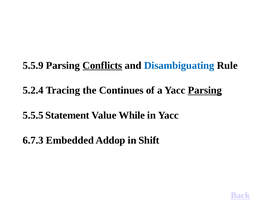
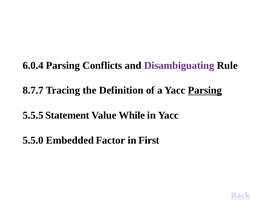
5.5.9: 5.5.9 -> 6.0.4 (33, 66)
Conflicts underline: present -> none (102, 66)
Disambiguating colour: blue -> purple (179, 66)
5.2.4: 5.2.4 -> 8.7.7 (33, 90)
Continues: Continues -> Definition (121, 90)
6.7.3: 6.7.3 -> 5.5.0 (33, 140)
Addop: Addop -> Factor (110, 140)
Shift: Shift -> First (149, 140)
